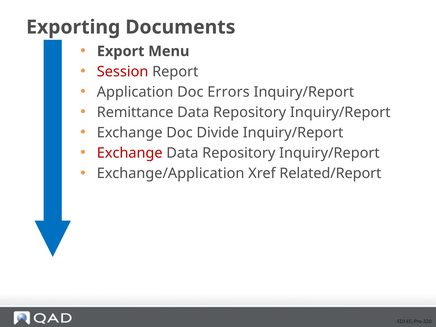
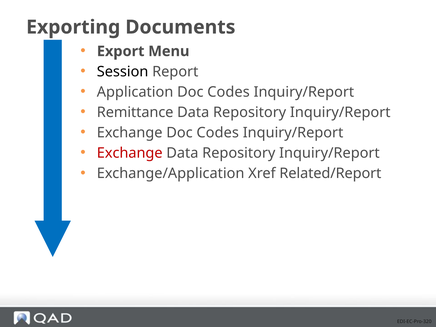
Session colour: red -> black (123, 72)
Application Doc Errors: Errors -> Codes (228, 92)
Exchange Doc Divide: Divide -> Codes (218, 133)
